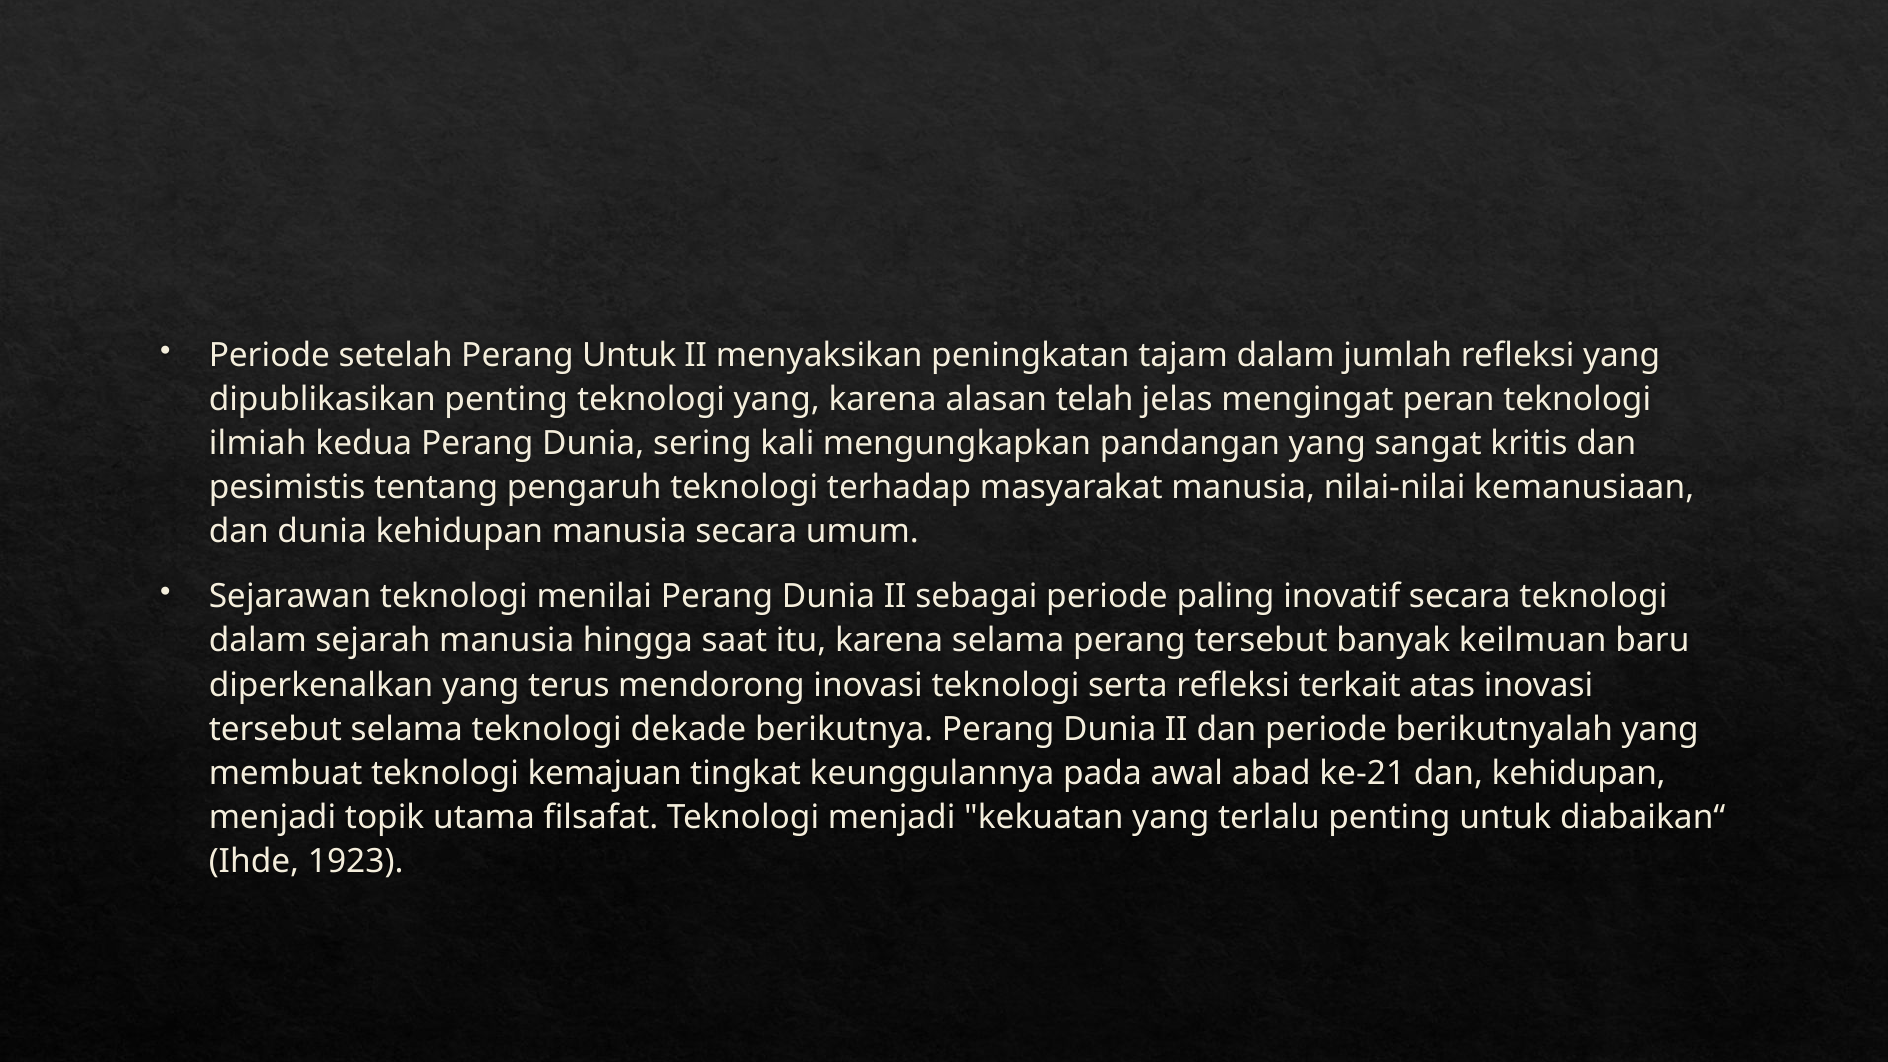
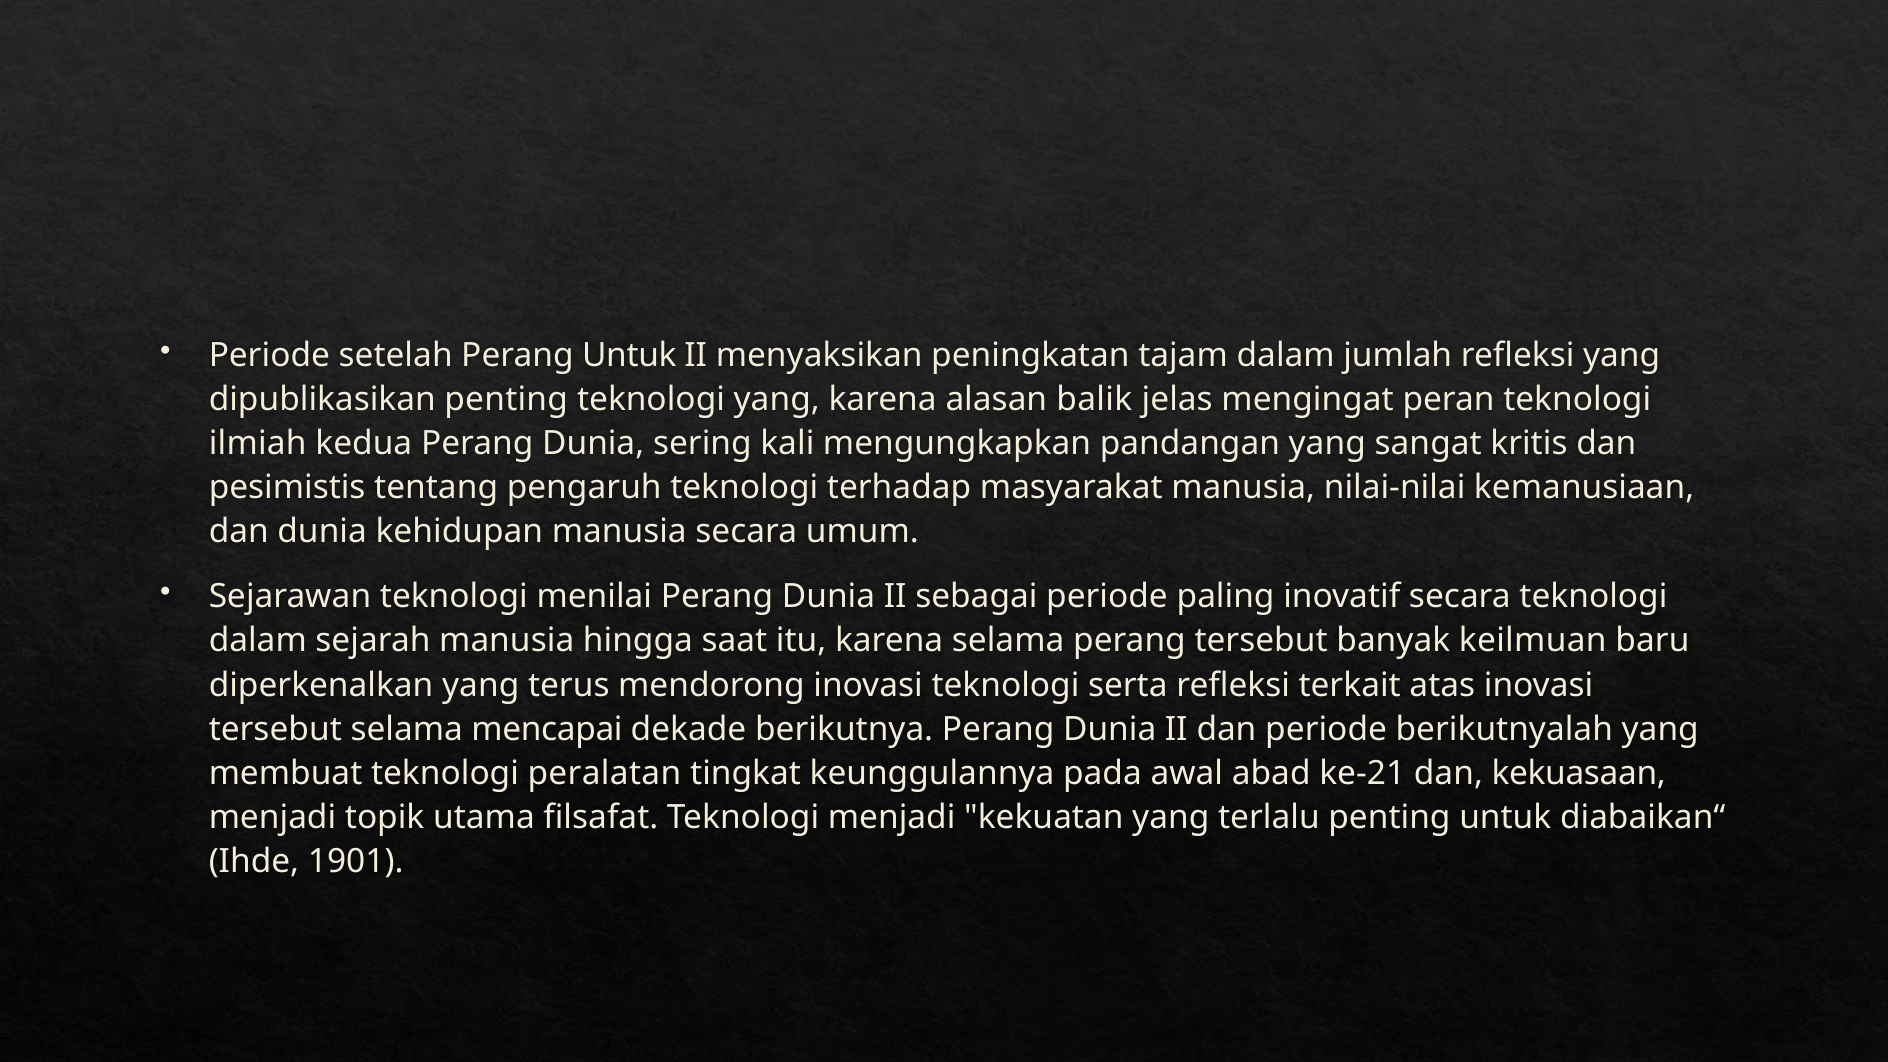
telah: telah -> balik (1094, 399)
selama teknologi: teknologi -> mencapai (547, 729)
kemajuan: kemajuan -> peralatan (604, 773)
dan kehidupan: kehidupan -> kekuasaan (1579, 773)
1923: 1923 -> 1901 (356, 862)
